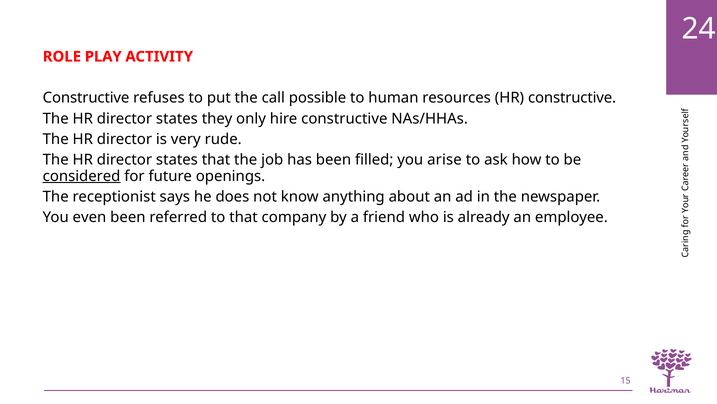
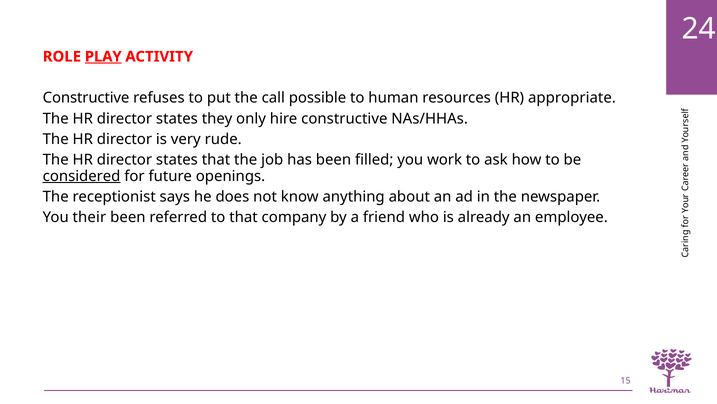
PLAY underline: none -> present (103, 57)
HR constructive: constructive -> appropriate (572, 98)
arise: arise -> work (445, 160)
even: even -> their (89, 217)
